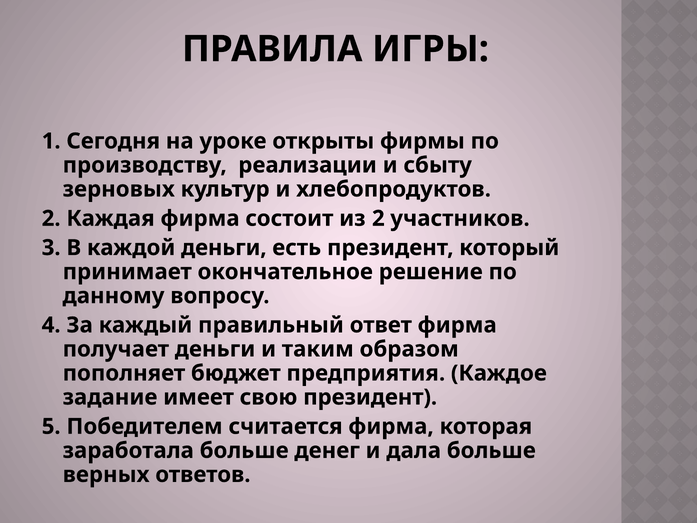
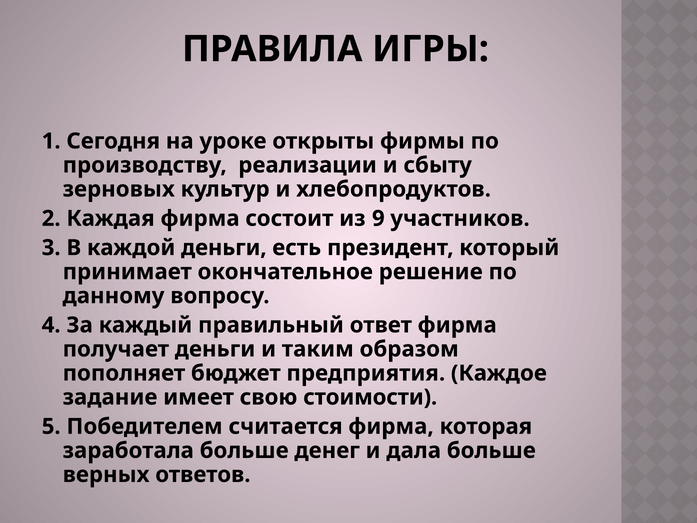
из 2: 2 -> 9 (378, 218)
свою президент: президент -> стоимости (370, 397)
